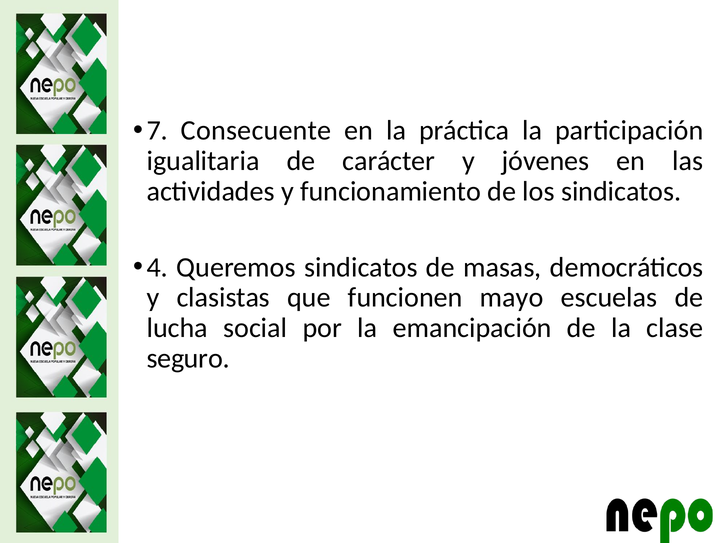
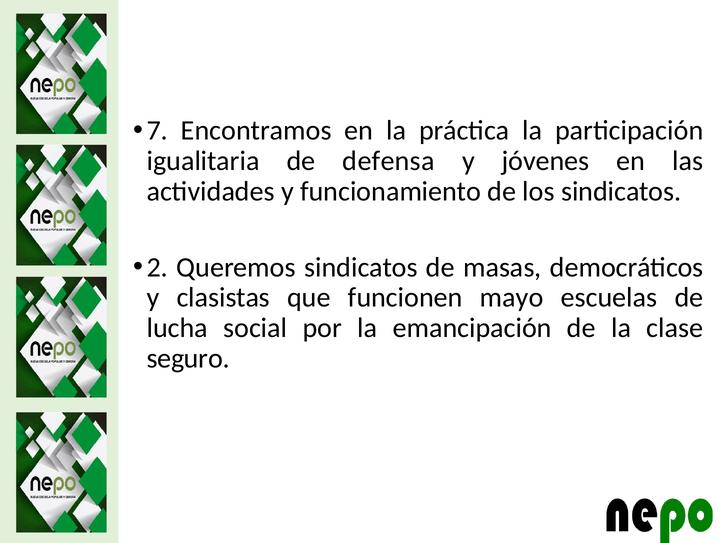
Consecuente: Consecuente -> Encontramos (256, 130)
carácter: carácter -> defensa (389, 161)
4: 4 -> 2 (157, 267)
